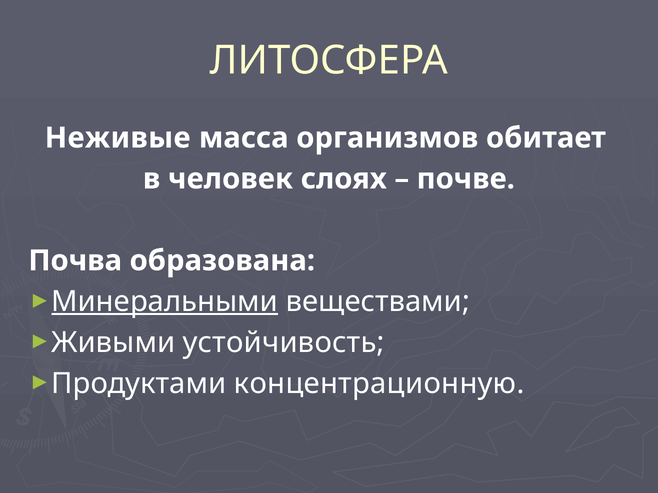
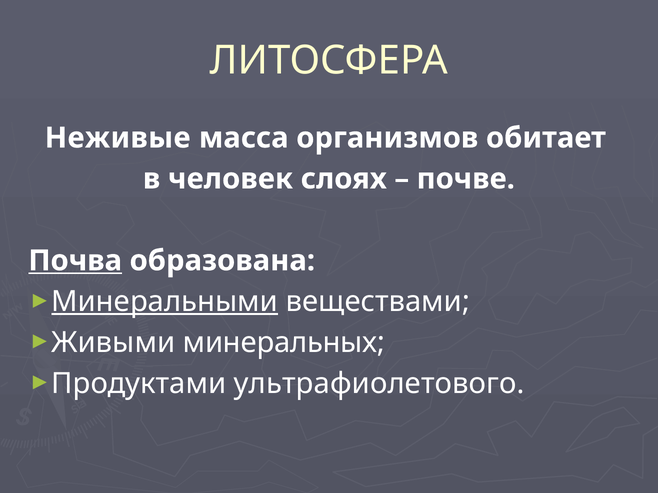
Почва underline: none -> present (75, 261)
устойчивость: устойчивость -> минеральных (284, 343)
концентрационную: концентрационную -> ультрафиолетового (379, 384)
